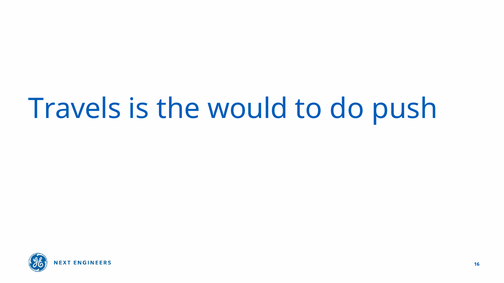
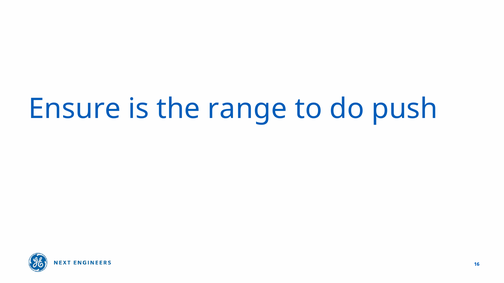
Travels: Travels -> Ensure (75, 109)
would: would -> range (247, 109)
